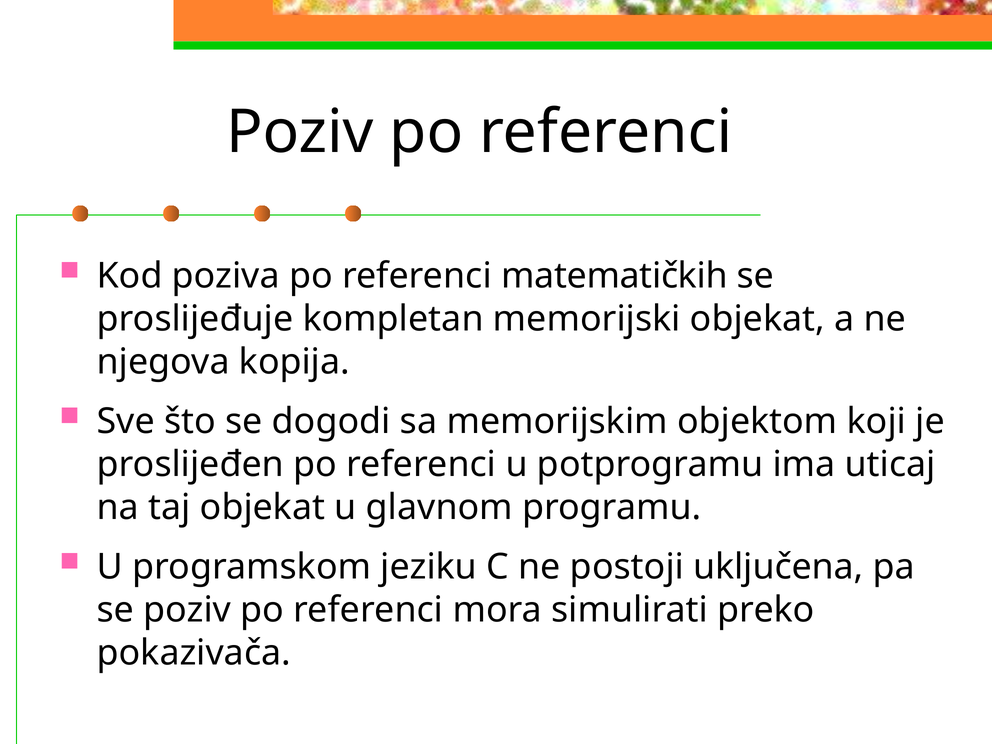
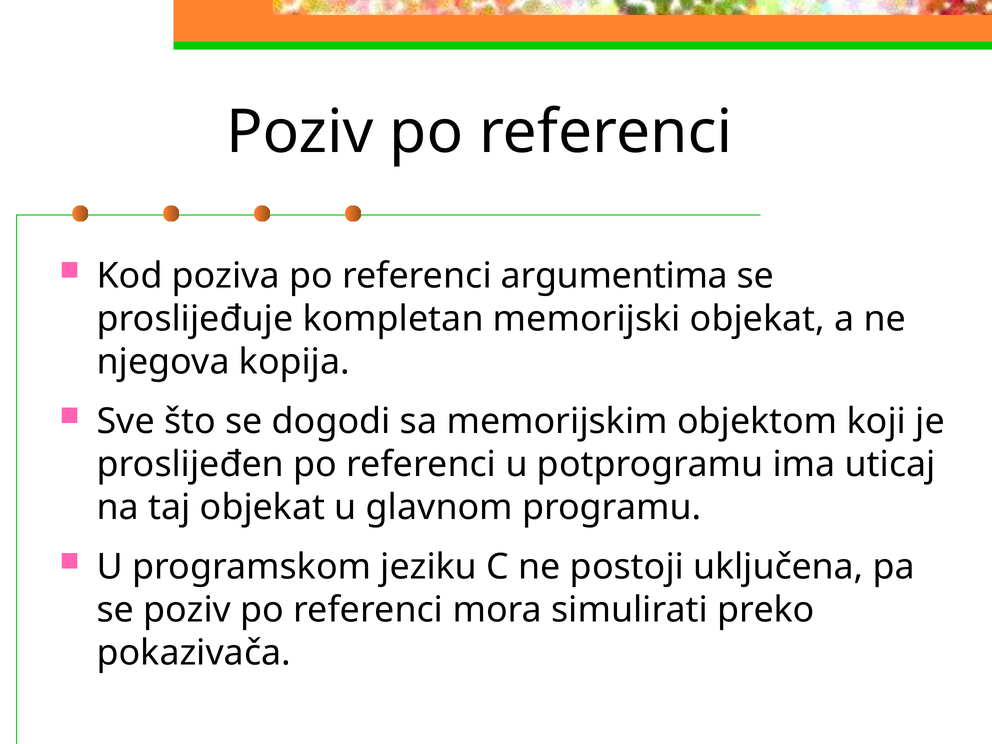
matematičkih: matematičkih -> argumentima (614, 276)
